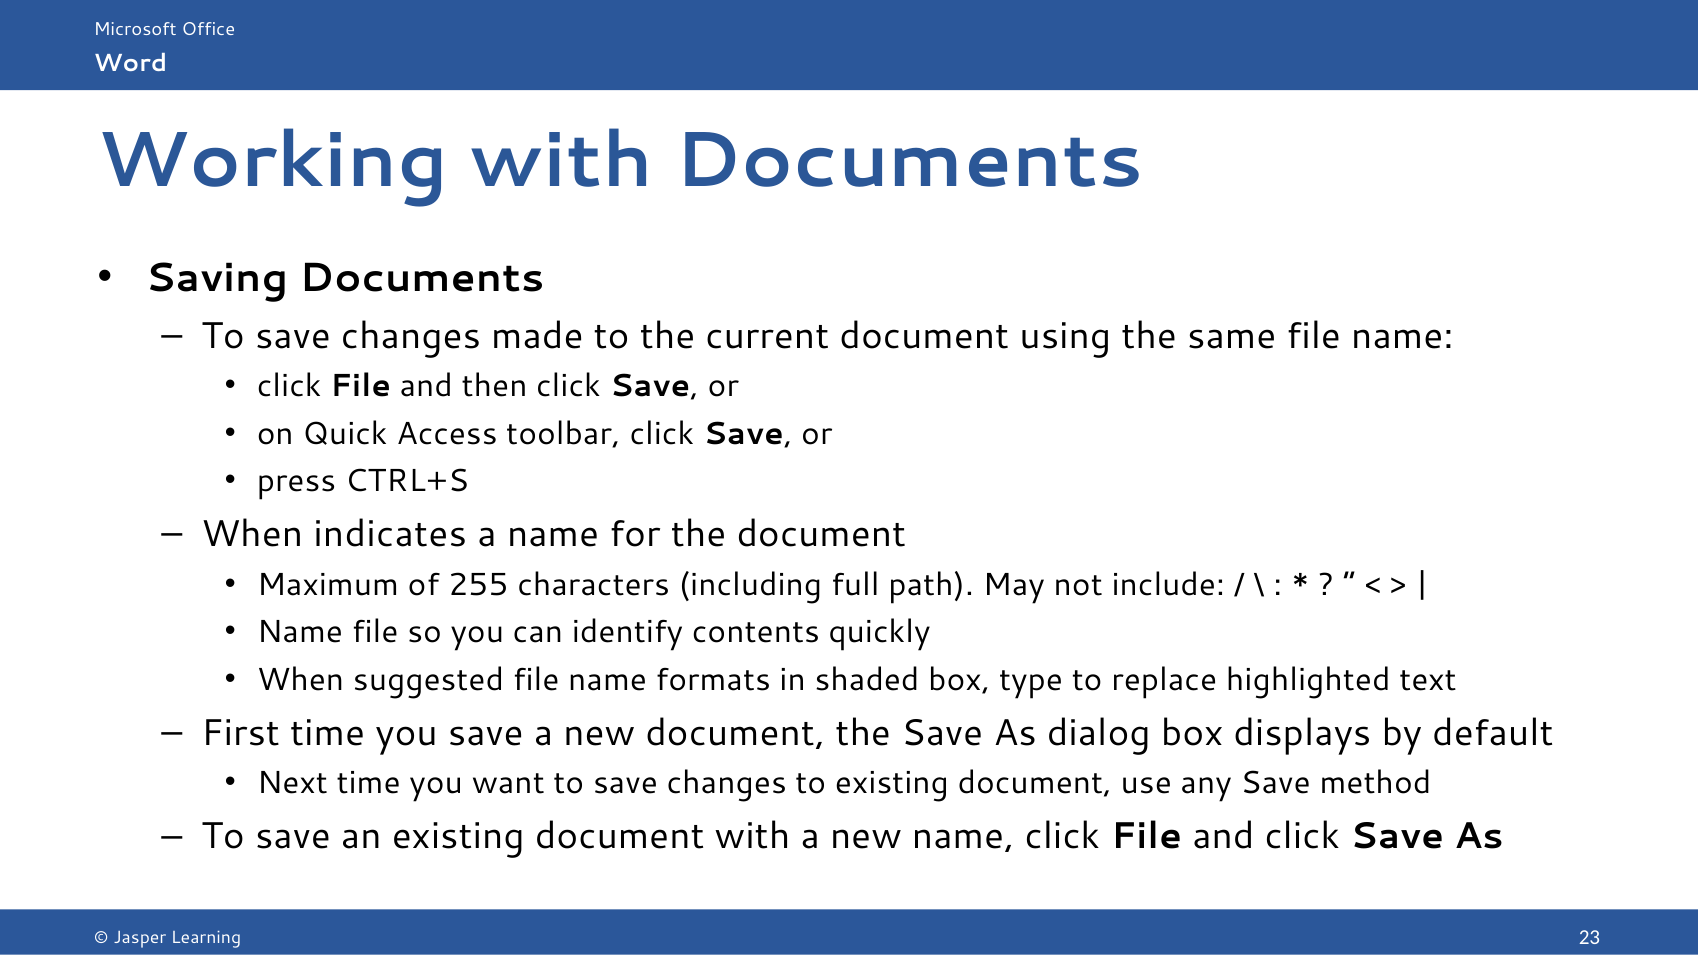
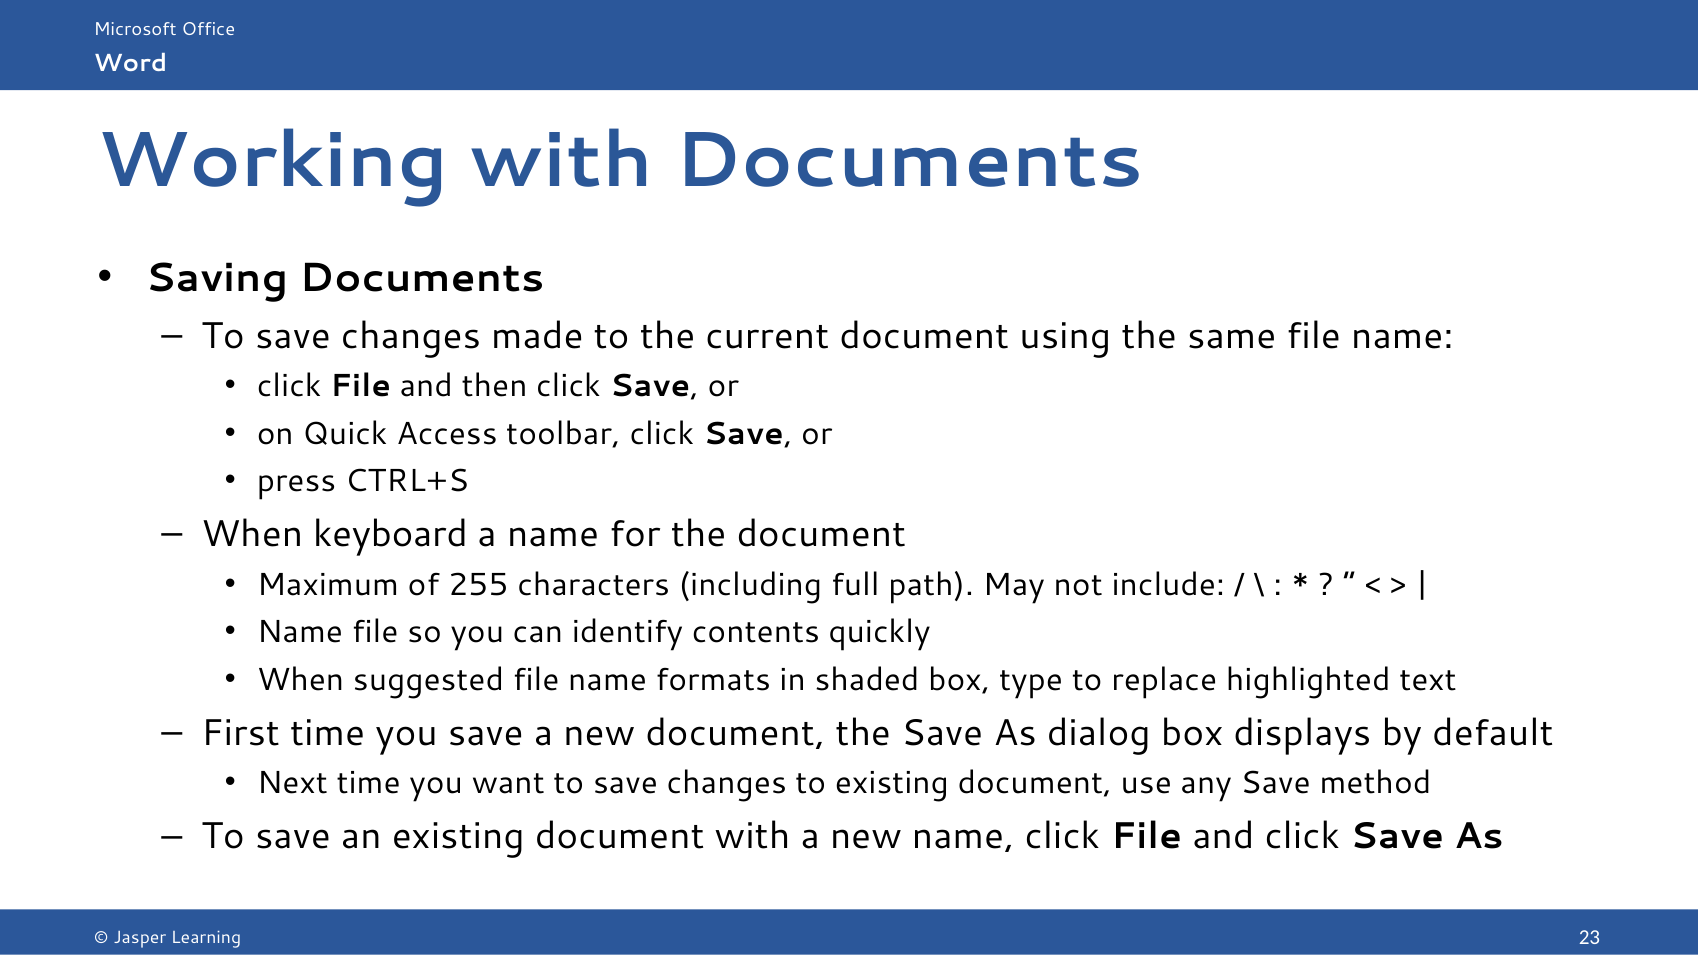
indicates: indicates -> keyboard (391, 534)
